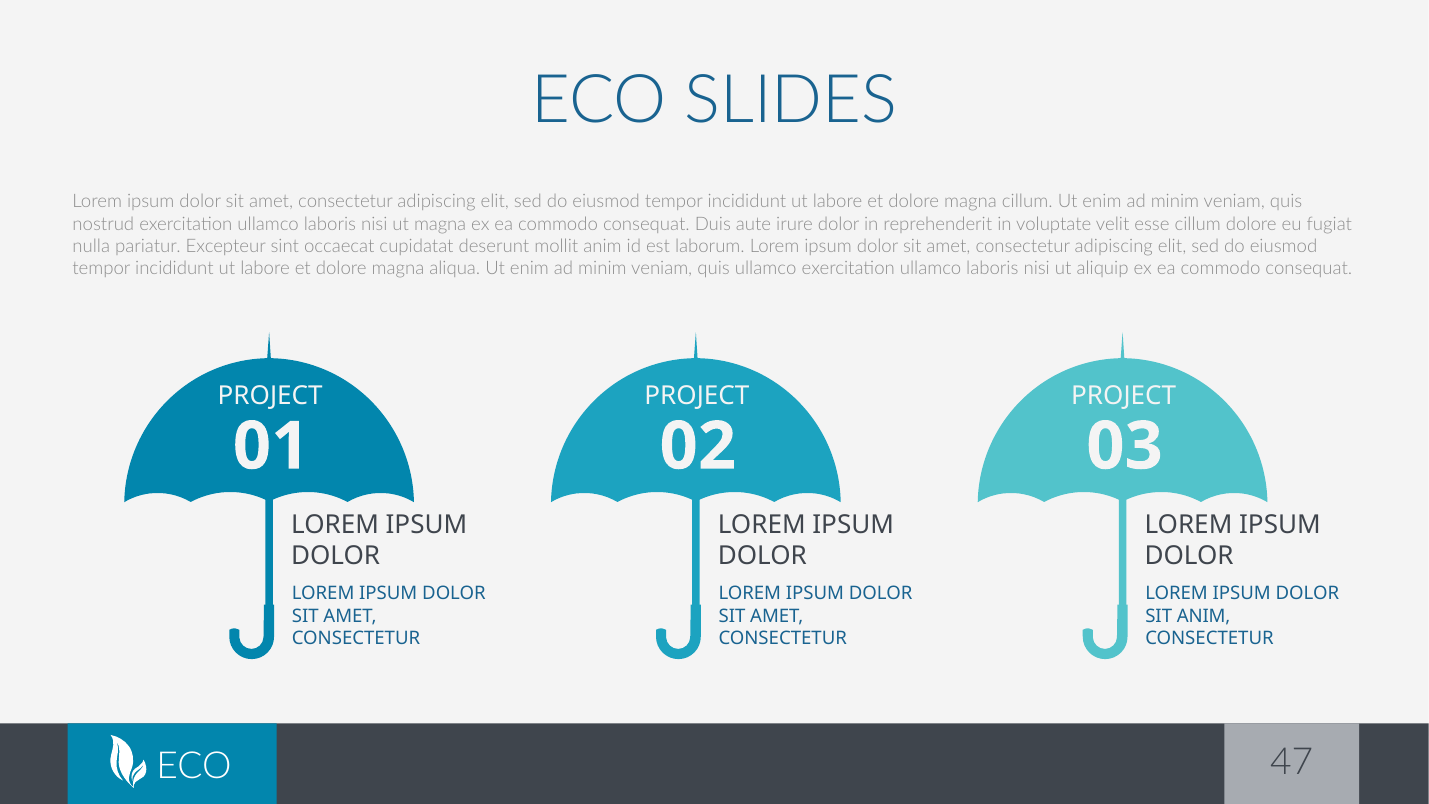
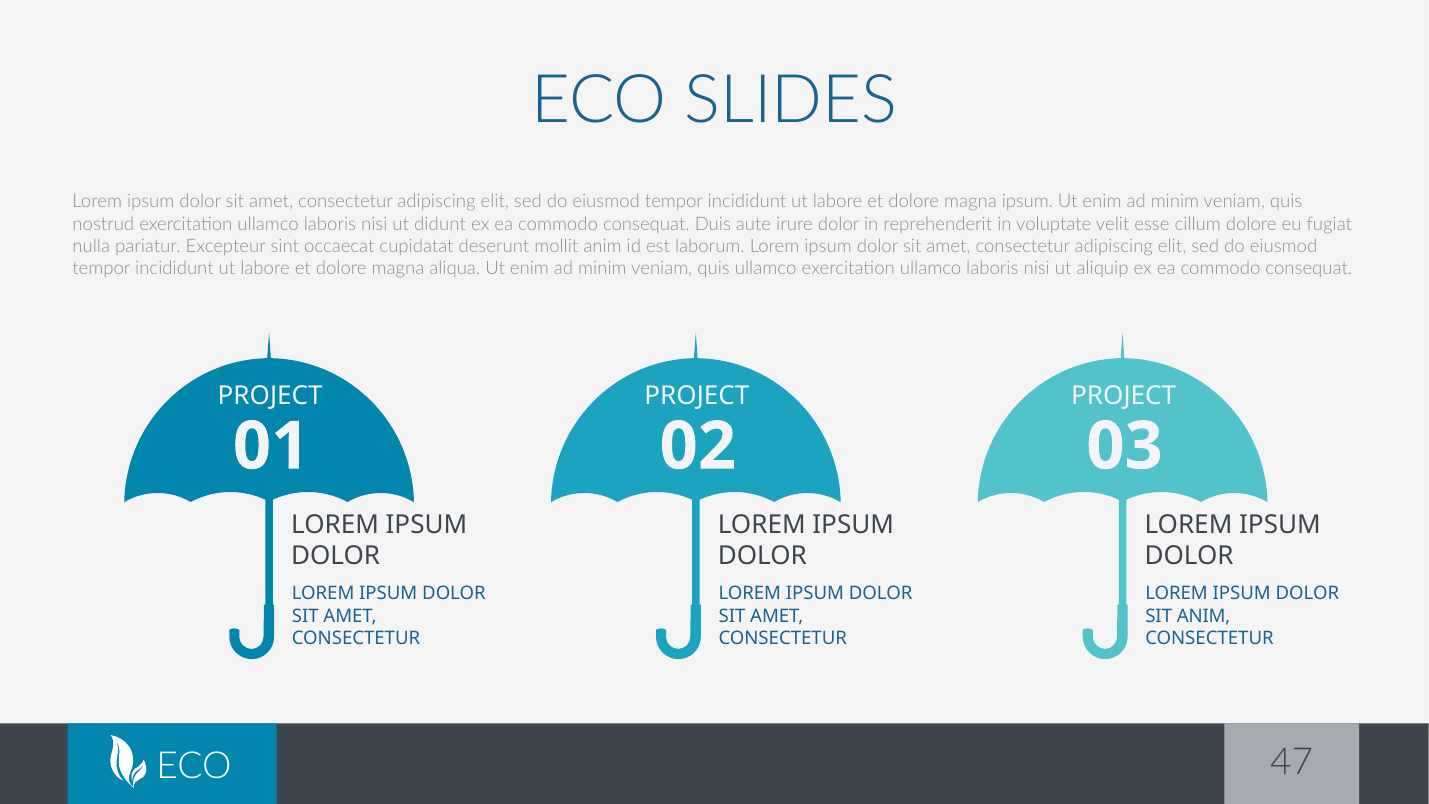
magna cillum: cillum -> ipsum (1027, 202)
ut magna: magna -> didunt (440, 224)
